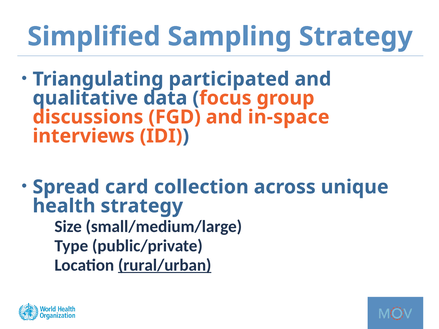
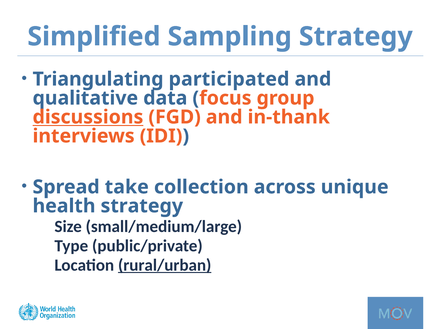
discussions underline: none -> present (88, 117)
in-space: in-space -> in-thank (289, 117)
card: card -> take (127, 187)
